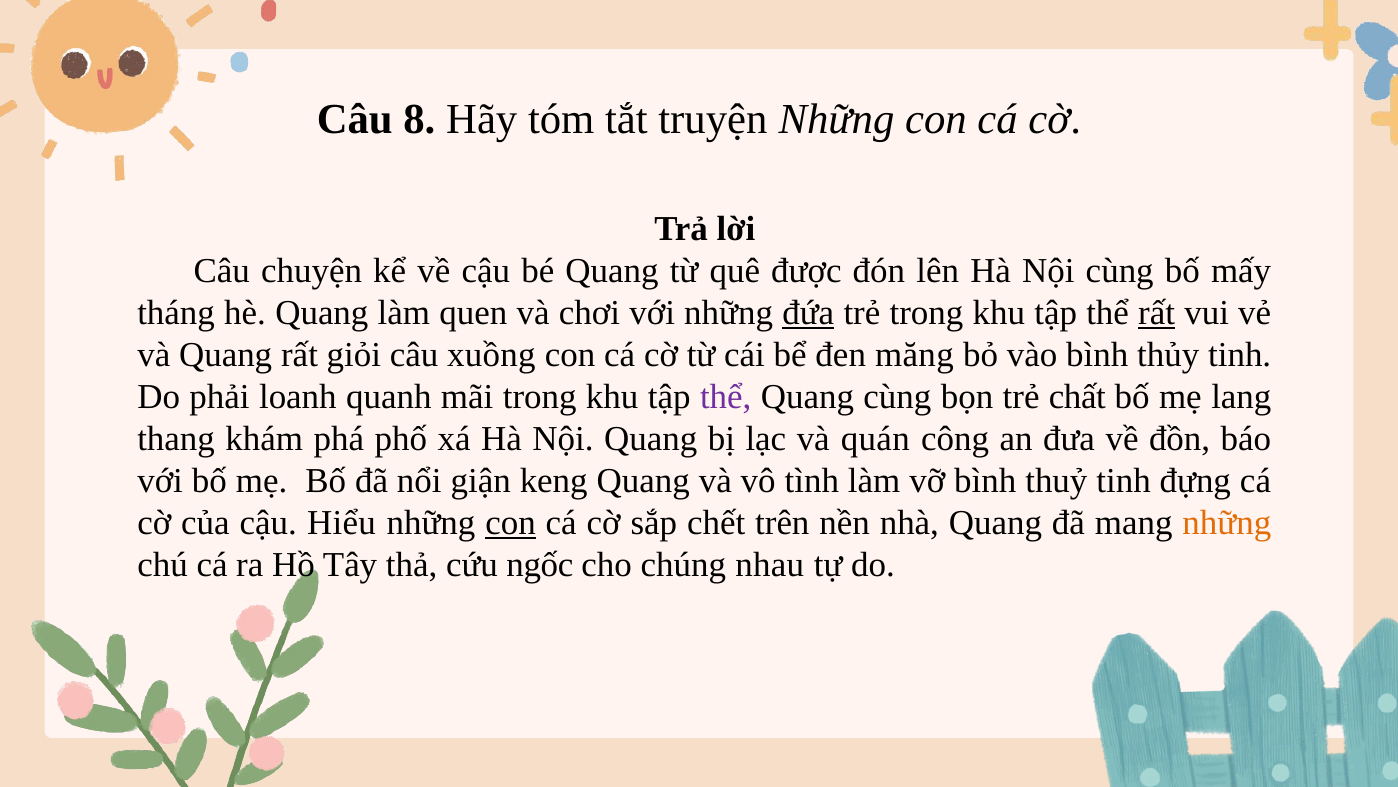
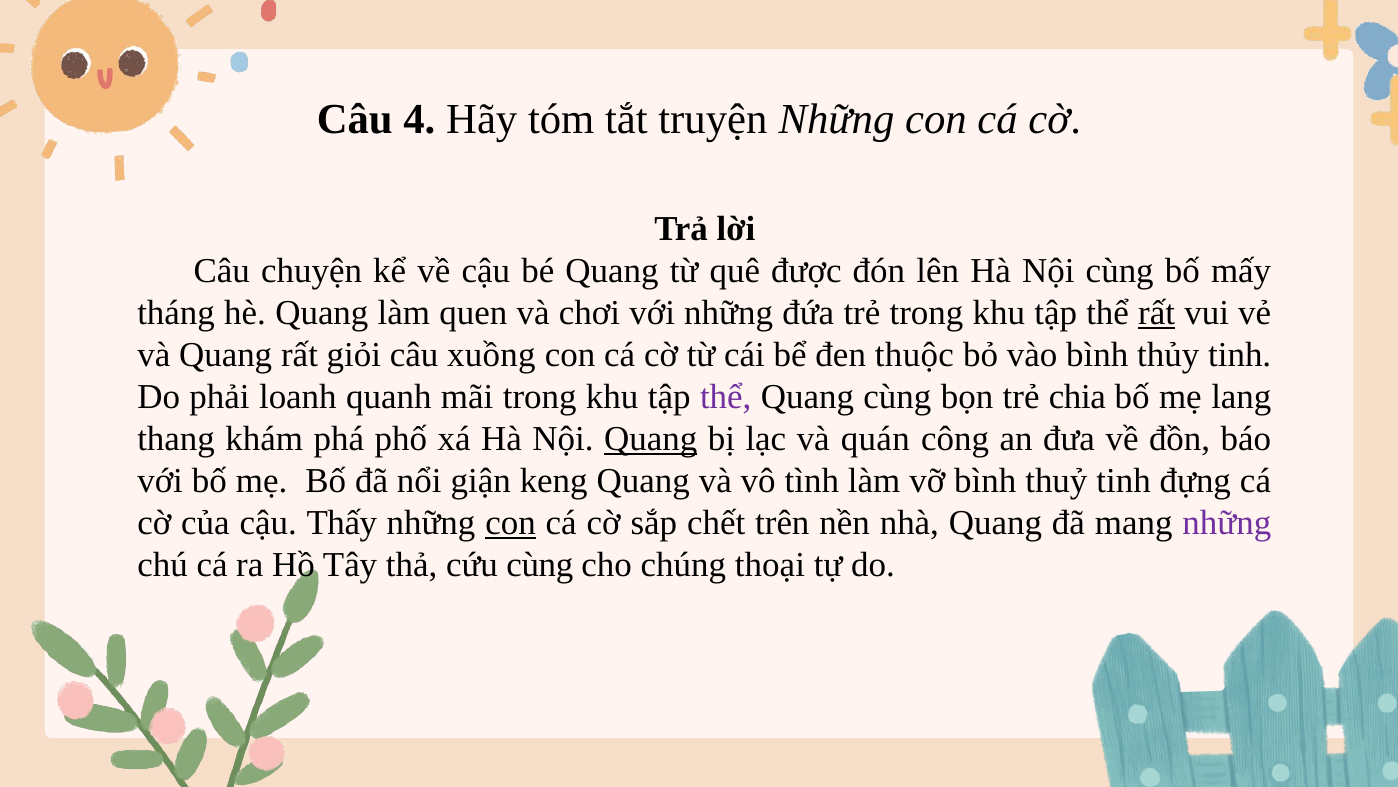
8: 8 -> 4 (419, 119)
đứa underline: present -> none (808, 313)
măng: măng -> thuộc (914, 355)
chất: chất -> chia (1077, 396)
Quang underline: none -> present (651, 438)
Hiểu: Hiểu -> Thấy (342, 522)
những colour: orange -> purple (1227, 522)
cứu ngốc: ngốc -> cùng (540, 564)
nhau: nhau -> thoại (770, 564)
